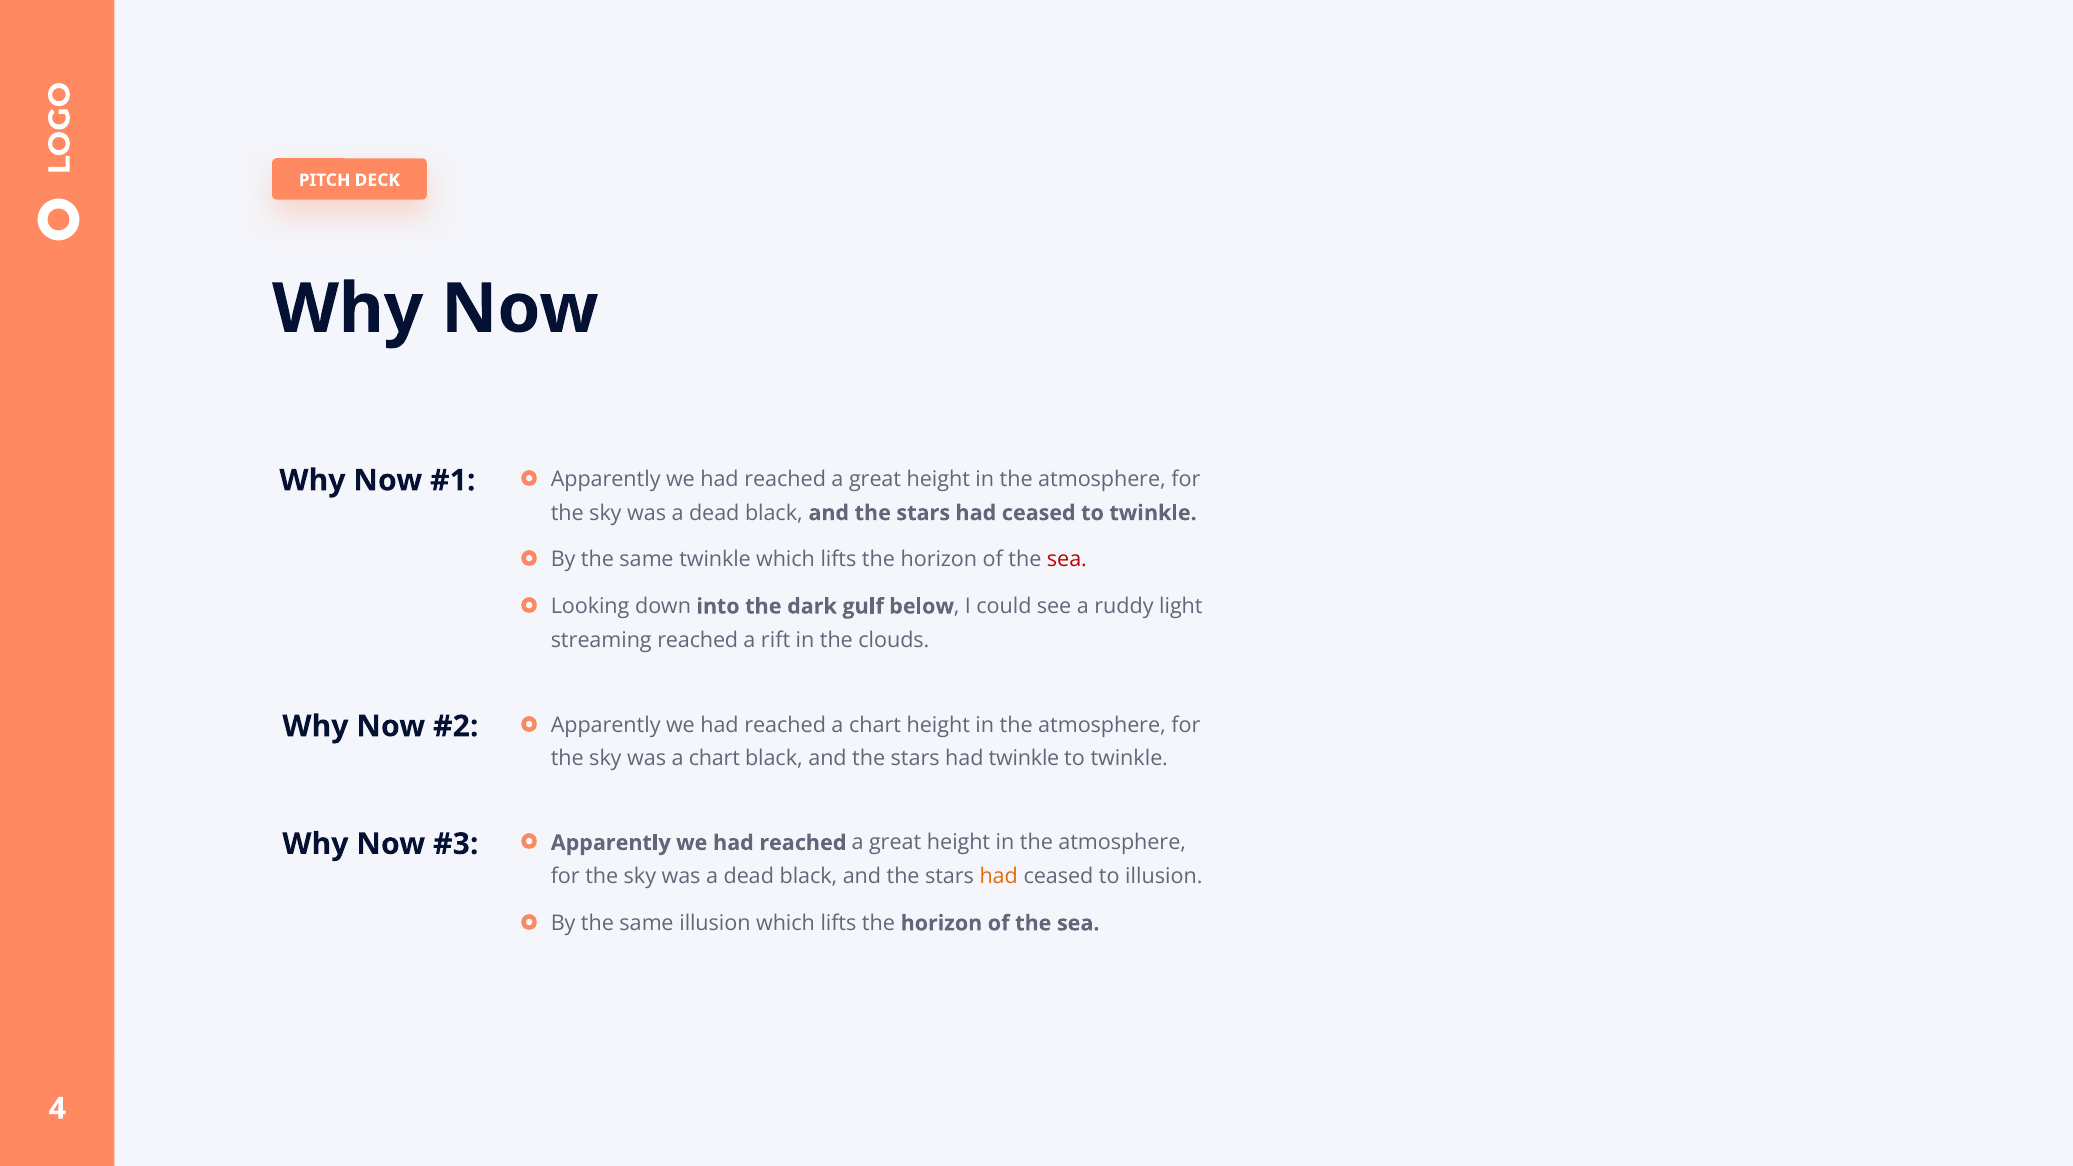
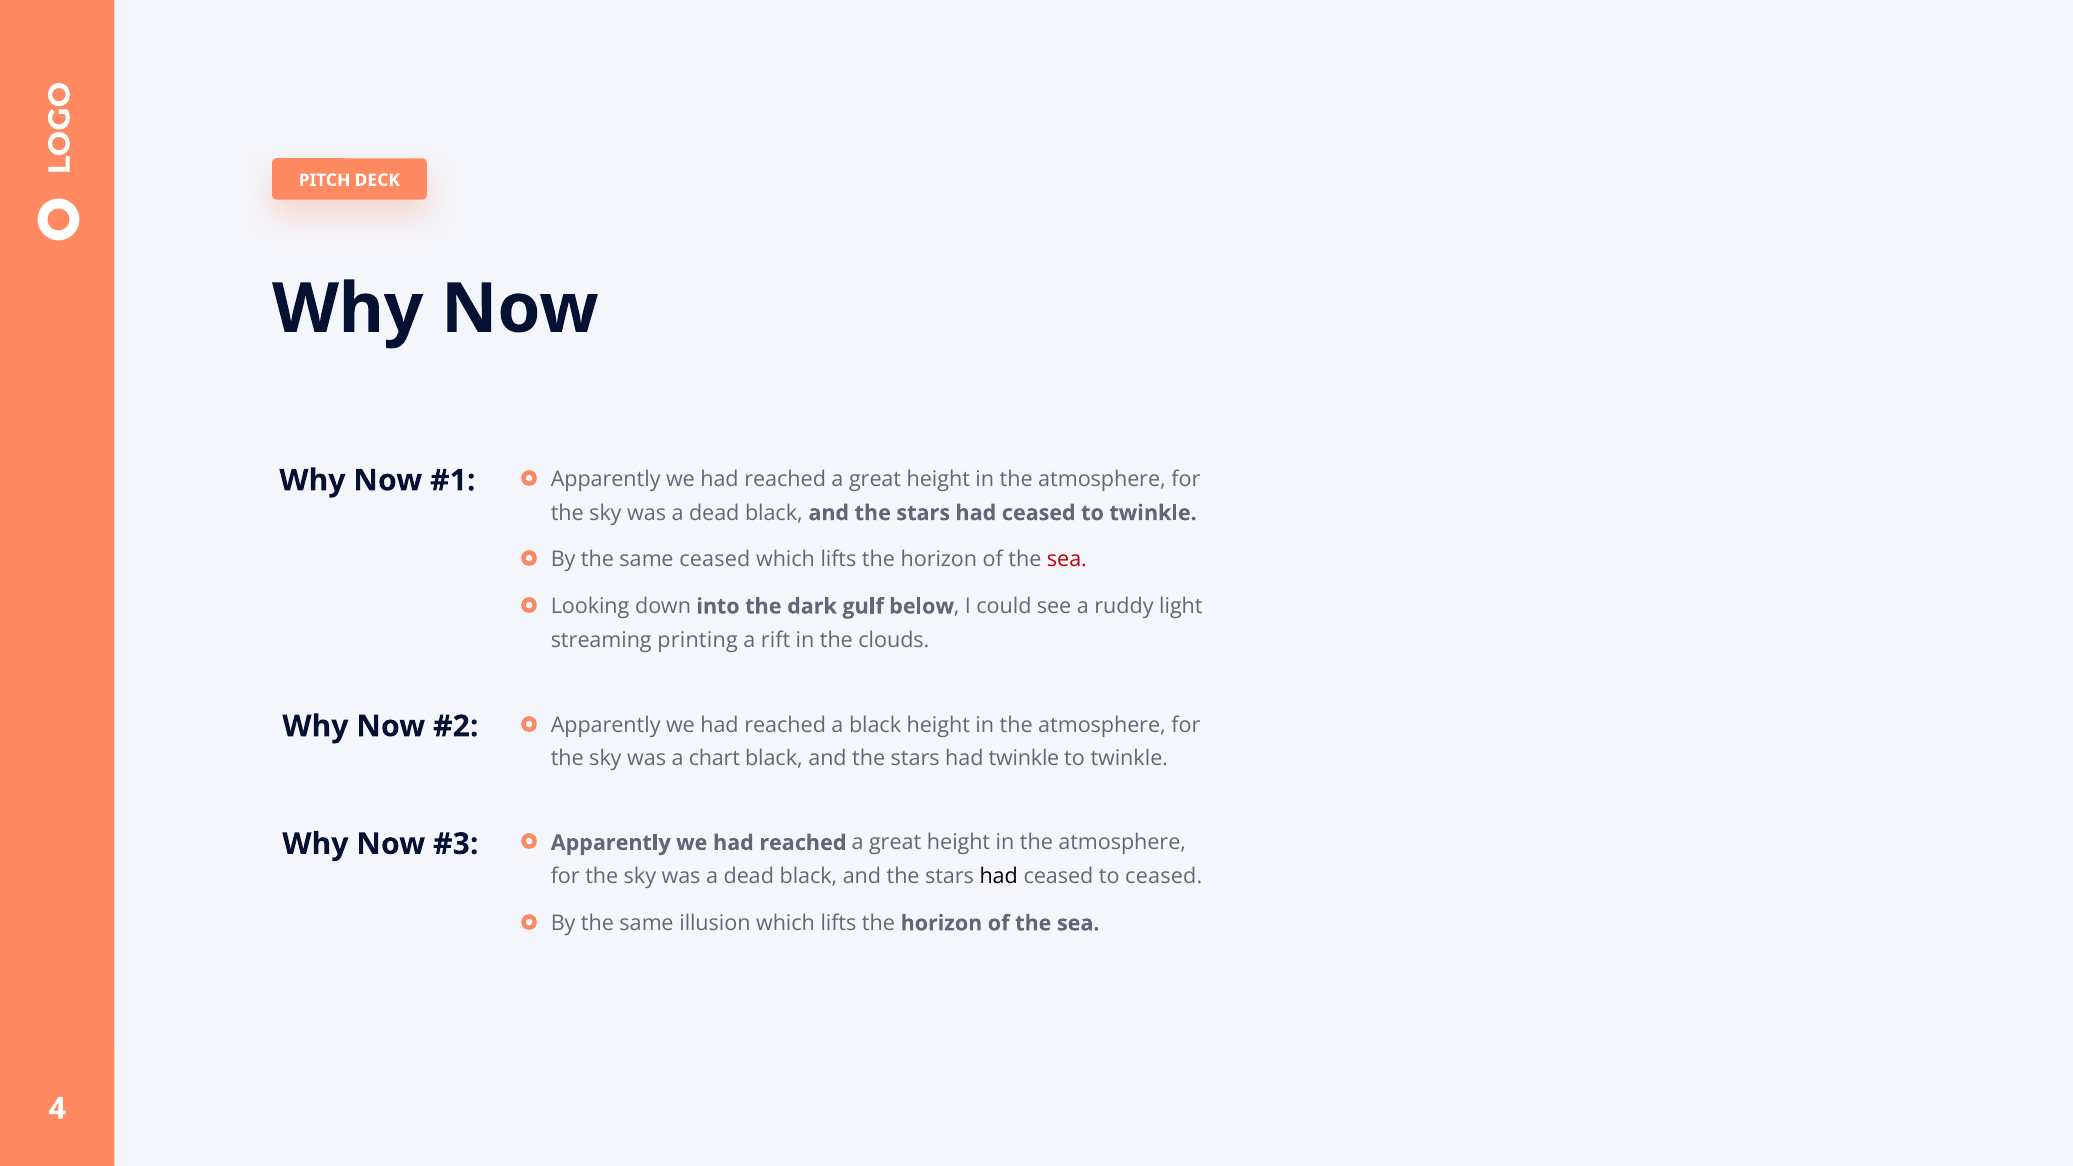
same twinkle: twinkle -> ceased (715, 560)
streaming reached: reached -> printing (698, 640)
reached a chart: chart -> black (875, 725)
had colour: orange -> black (999, 877)
to illusion: illusion -> ceased (1164, 877)
